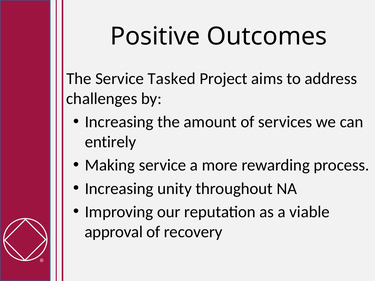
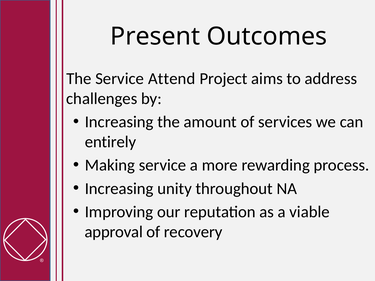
Positive: Positive -> Present (155, 36)
Tasked: Tasked -> Attend (172, 79)
